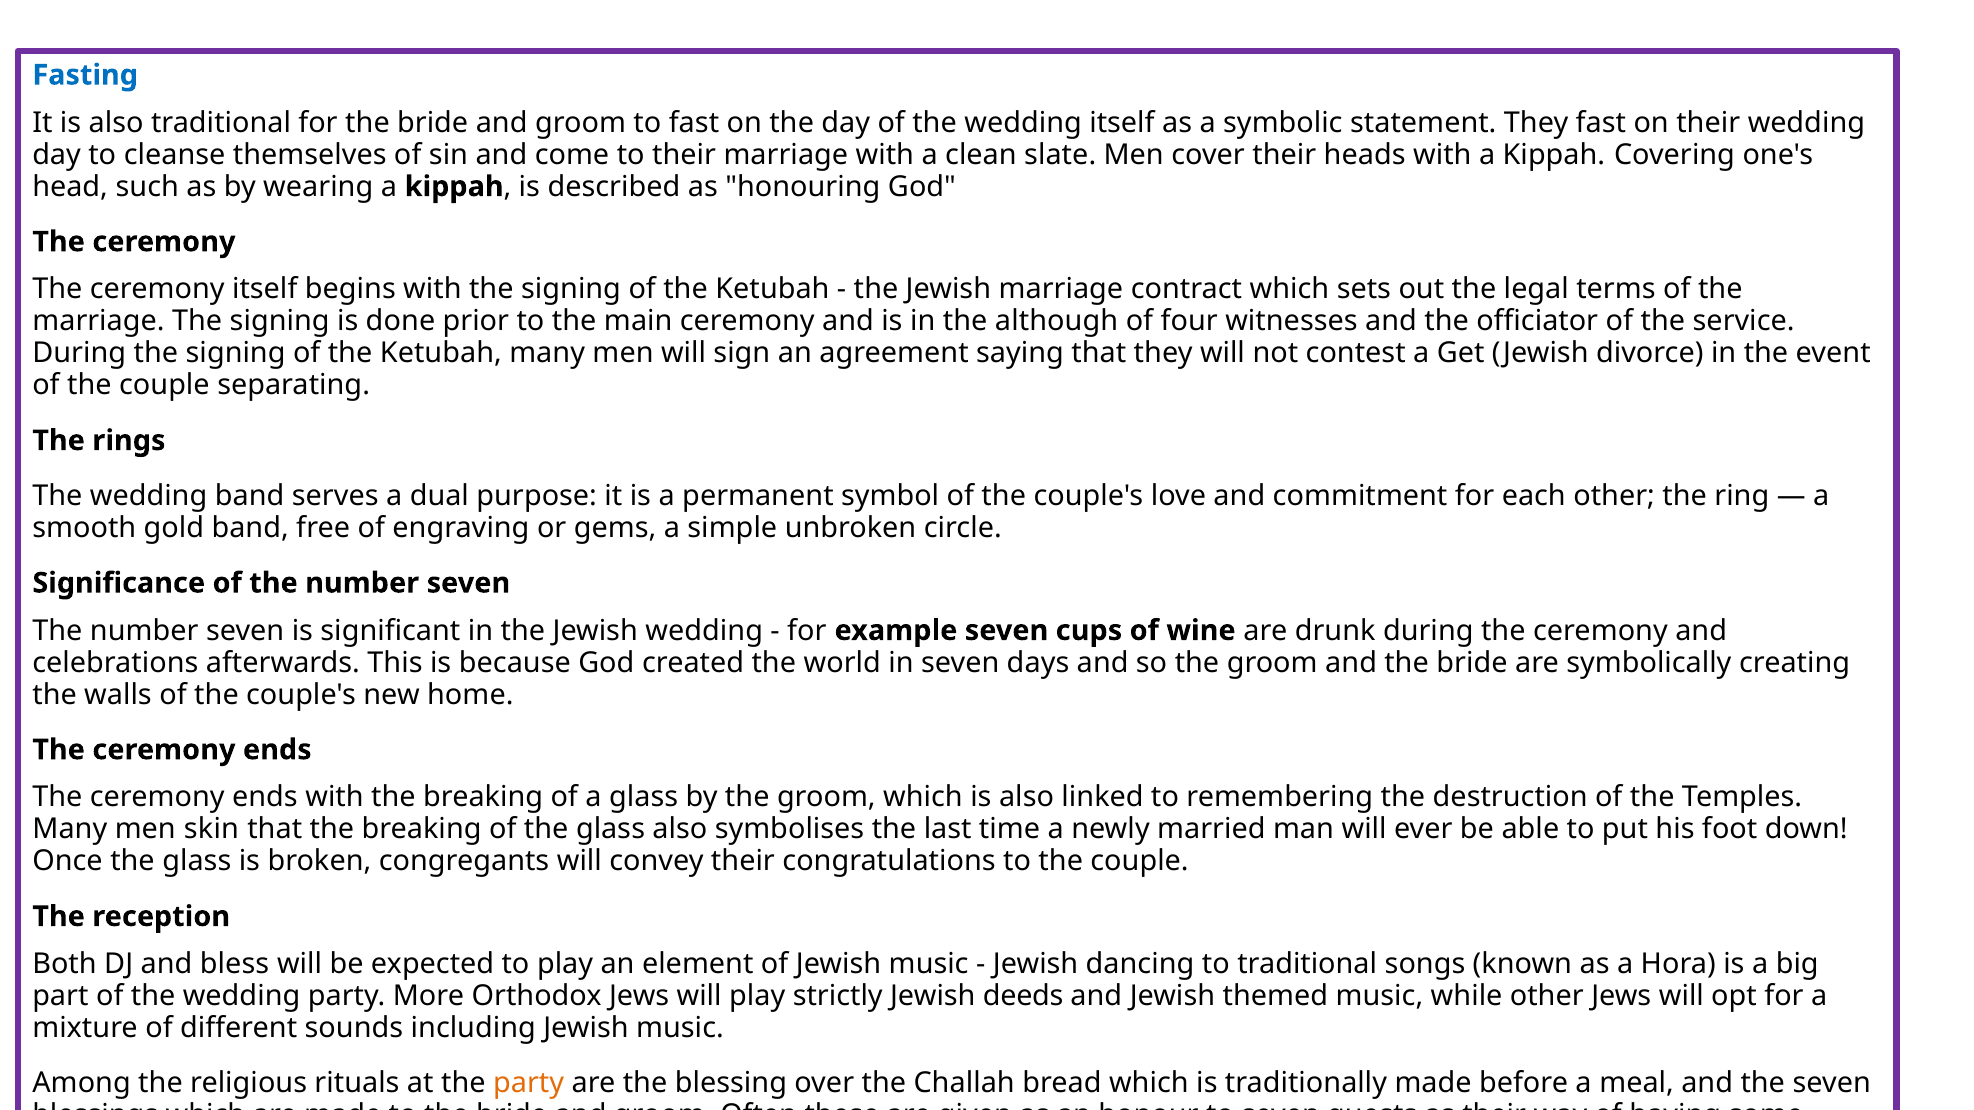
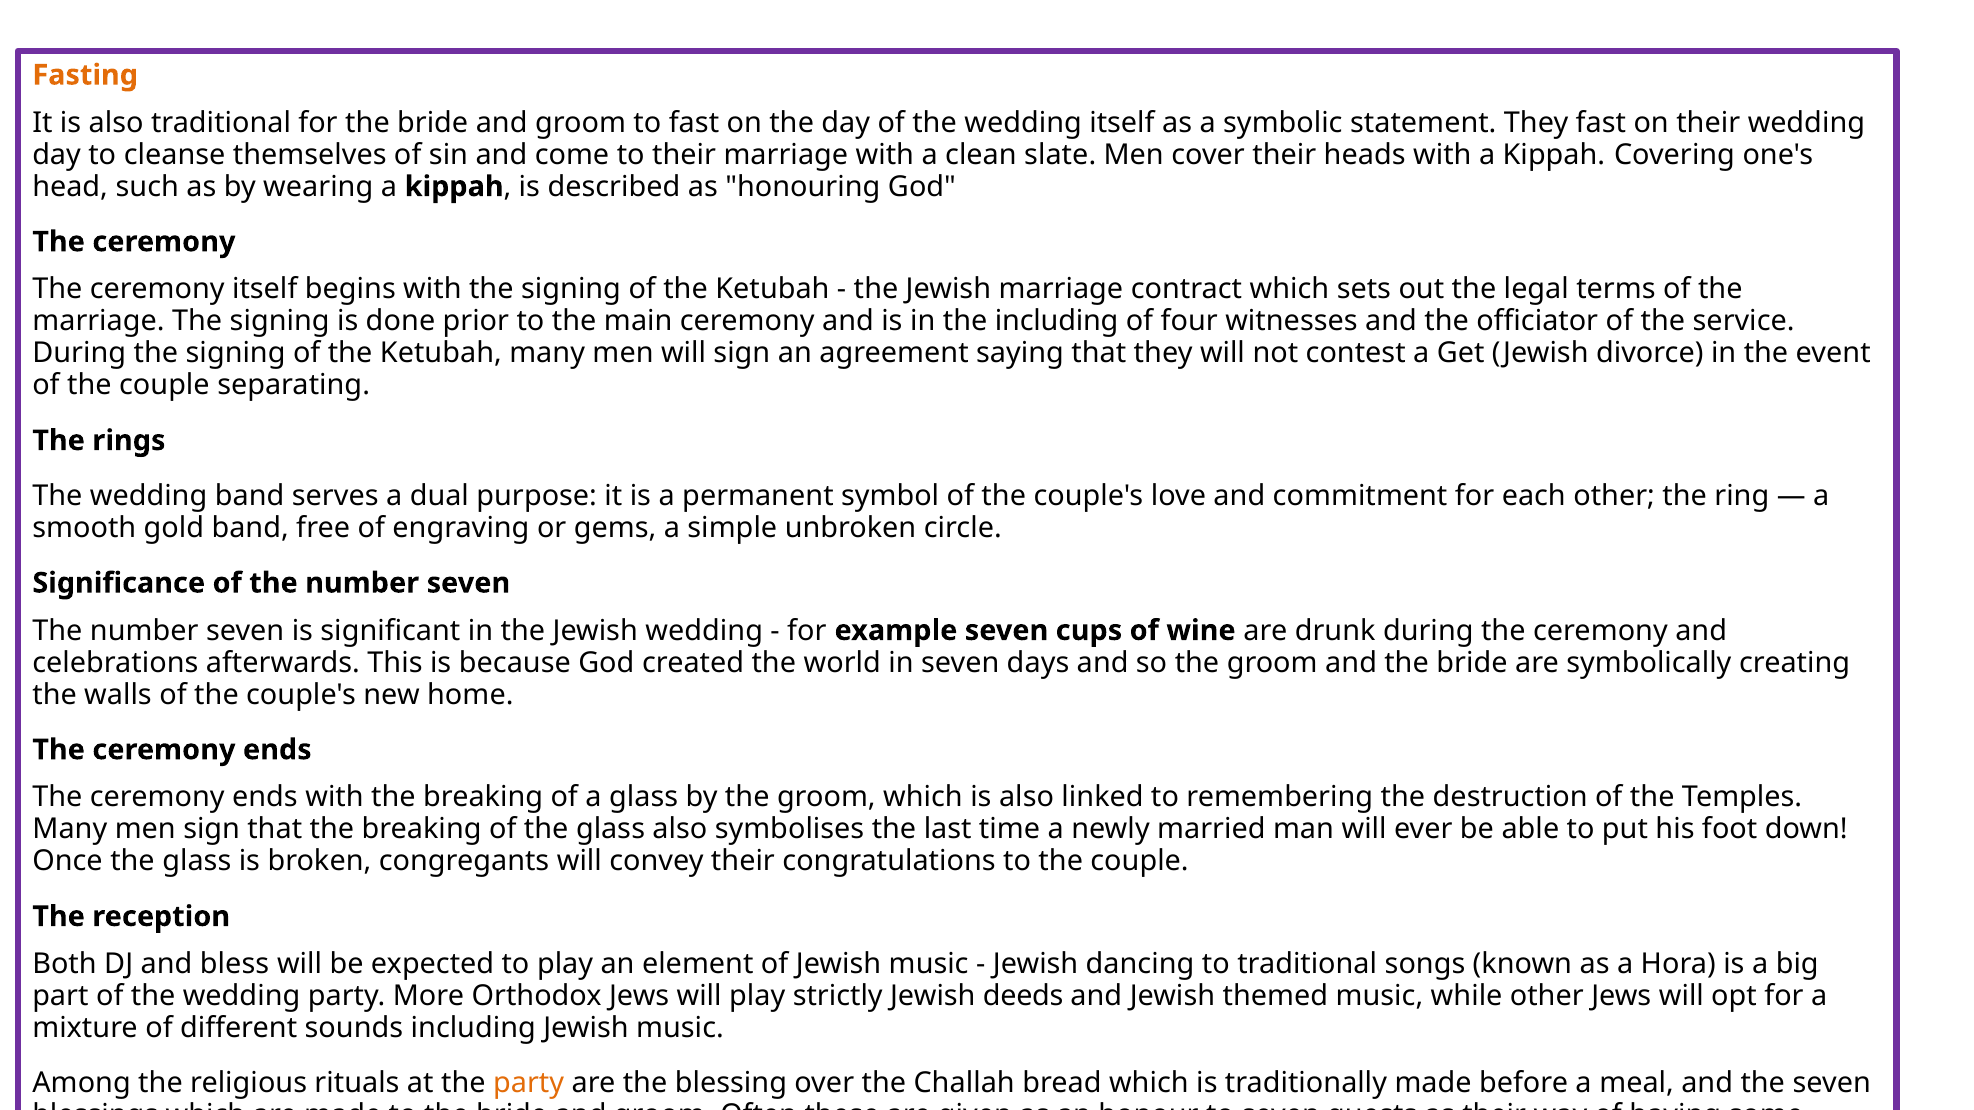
Fasting colour: blue -> orange (85, 75)
the although: although -> including (1057, 321)
men skin: skin -> sign (212, 830)
